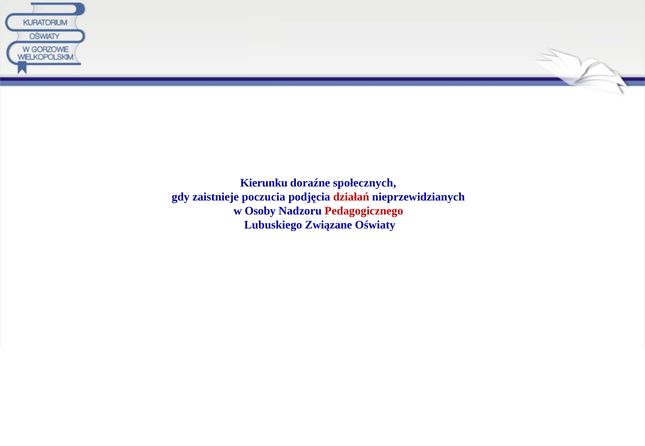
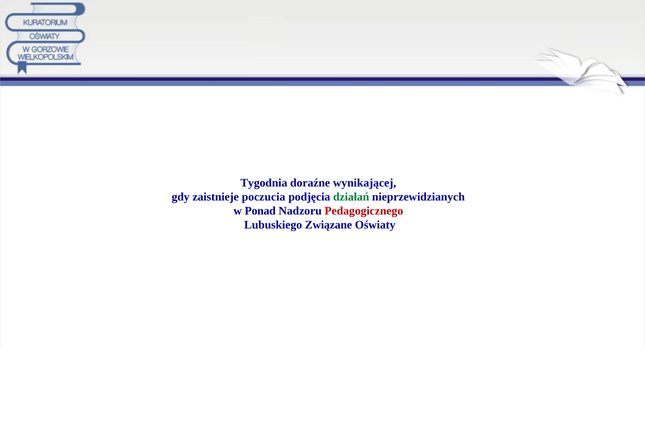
Kierunku: Kierunku -> Tygodnia (264, 183)
społecznych: społecznych -> wynikającej (365, 183)
działań colour: red -> green (351, 197)
Osoby: Osoby -> Ponad (260, 211)
